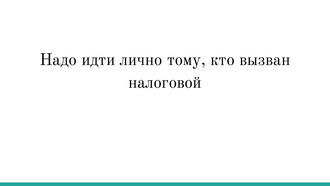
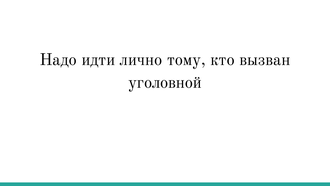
налоговой: налоговой -> уголовной (165, 82)
